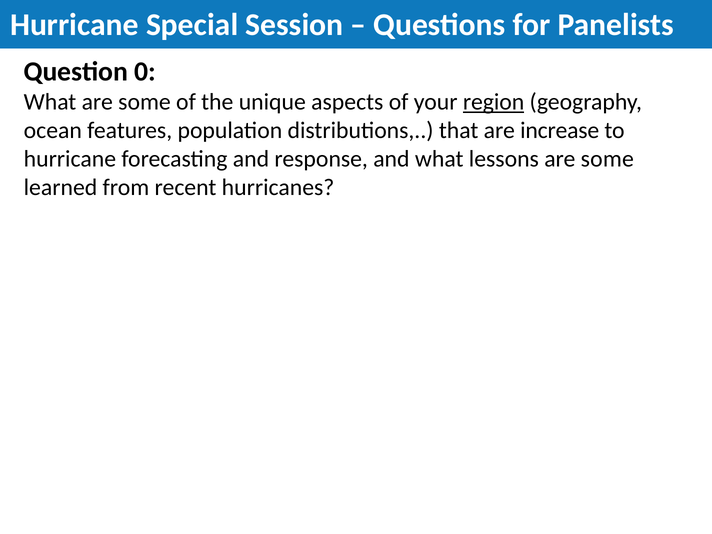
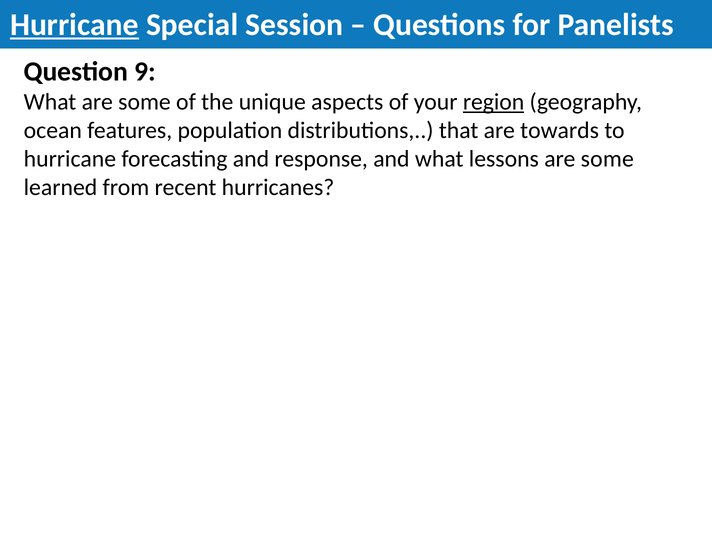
Hurricane underline: none -> present (74, 25)
0: 0 -> 9 (145, 72)
increase: increase -> towards (560, 131)
